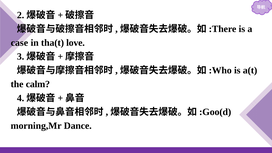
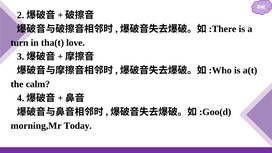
case: case -> turn (20, 43)
Dance: Dance -> Today (78, 126)
